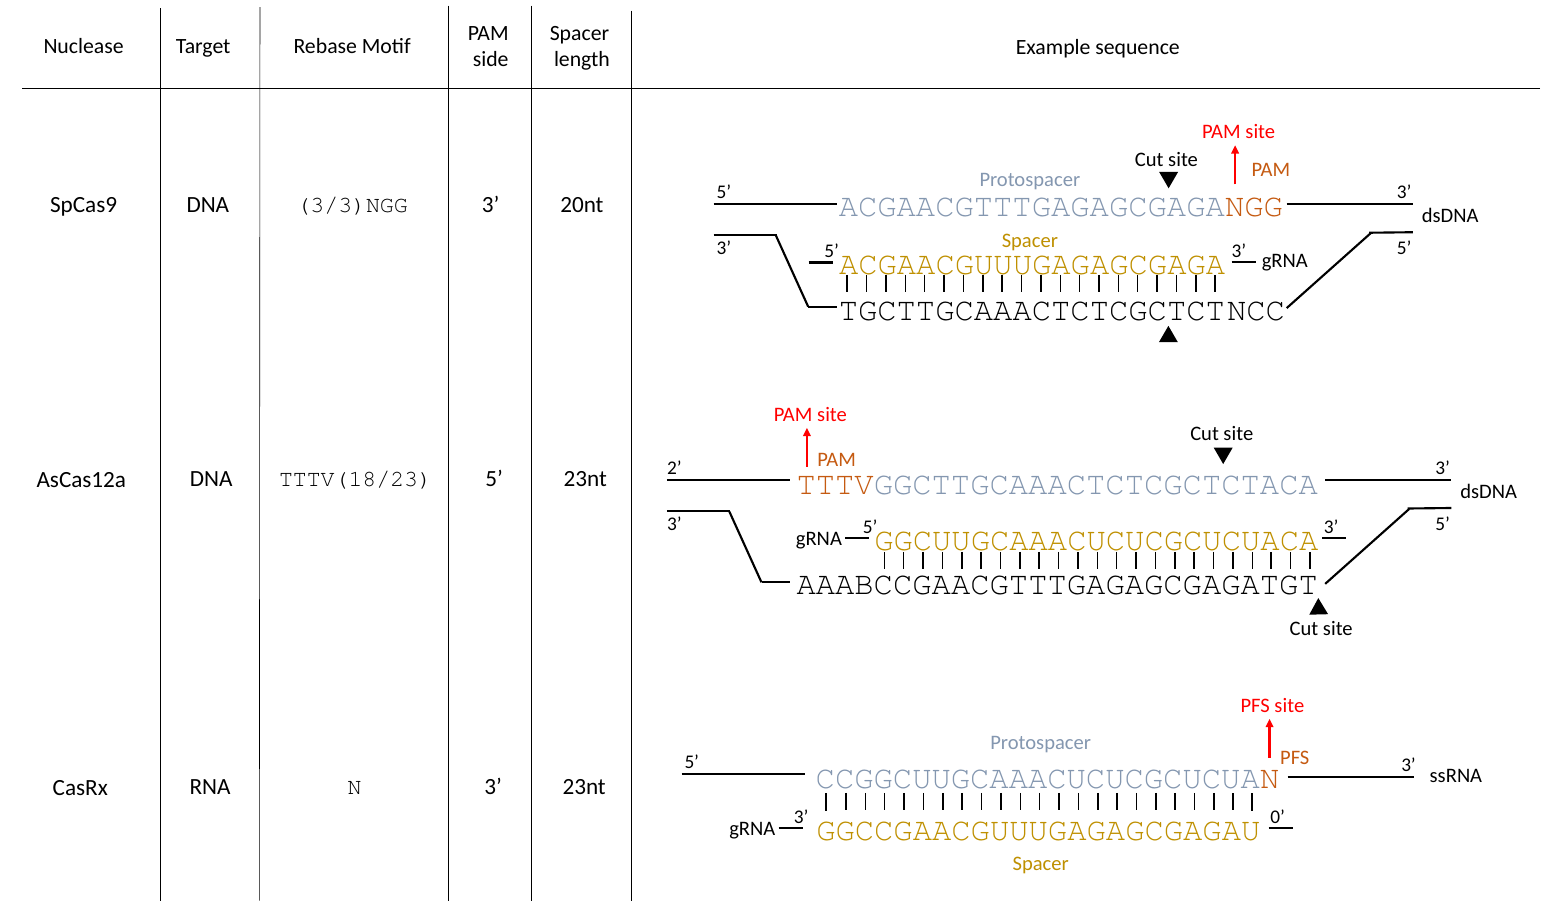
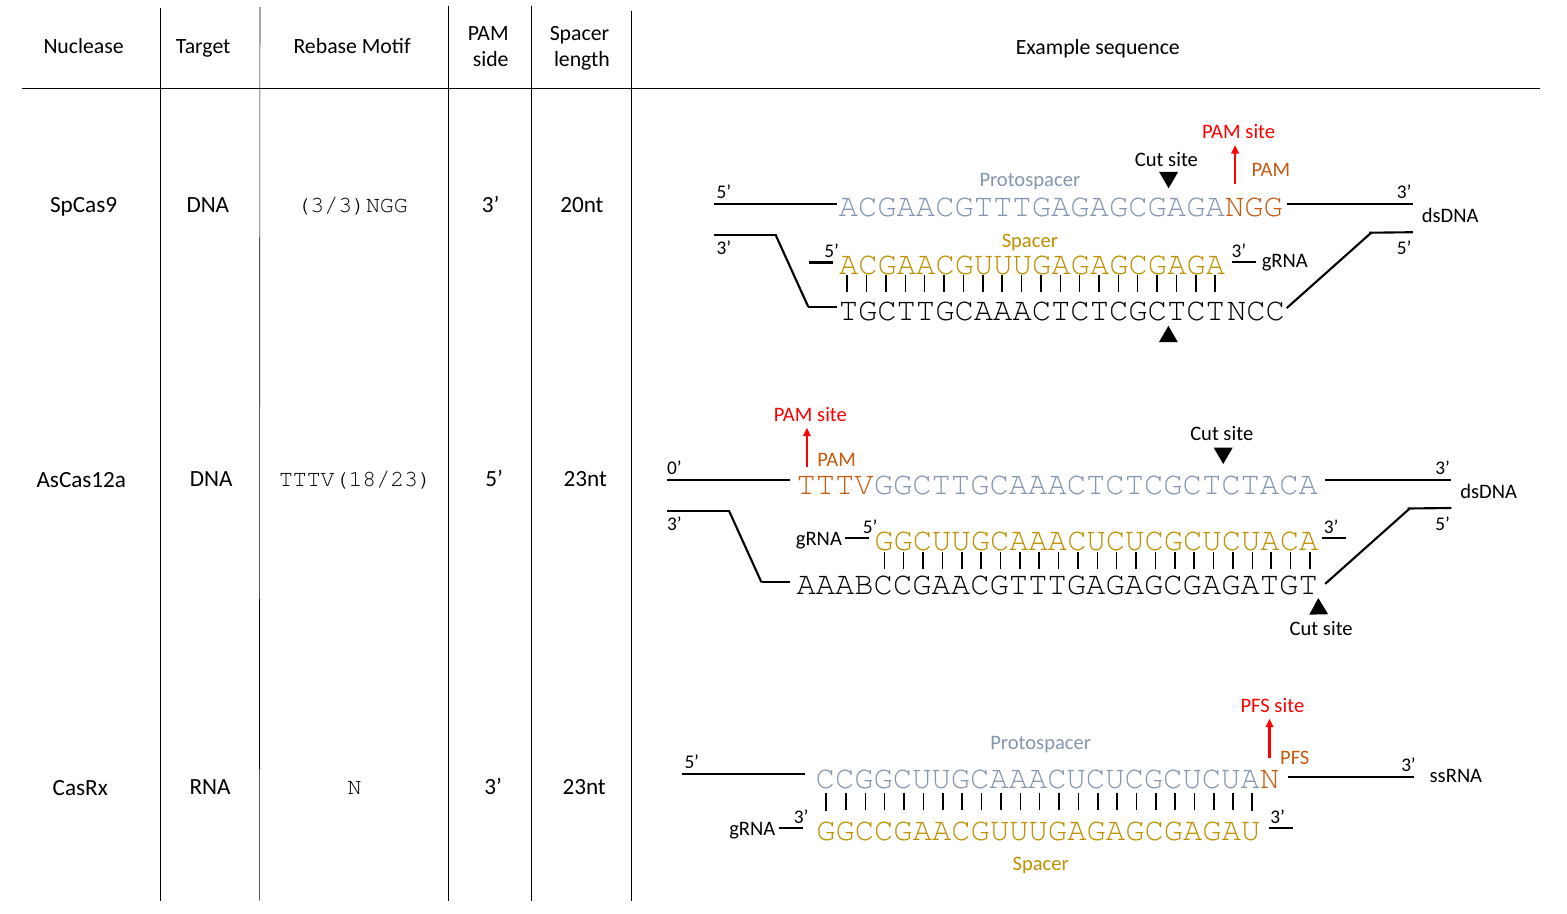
2: 2 -> 0 (674, 468)
3 0: 0 -> 3 (1278, 817)
